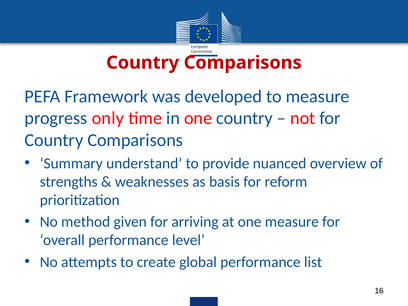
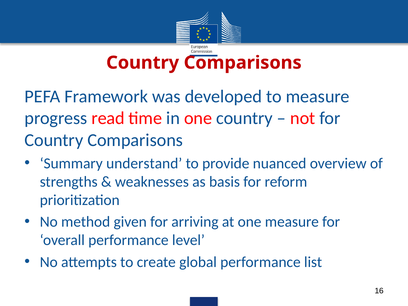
only: only -> read (108, 118)
